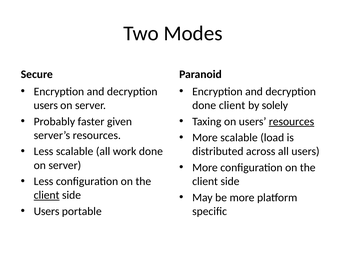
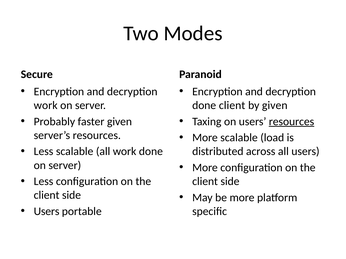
users: users -> work (46, 106)
by solely: solely -> given (275, 106)
client underline: present -> none (47, 196)
